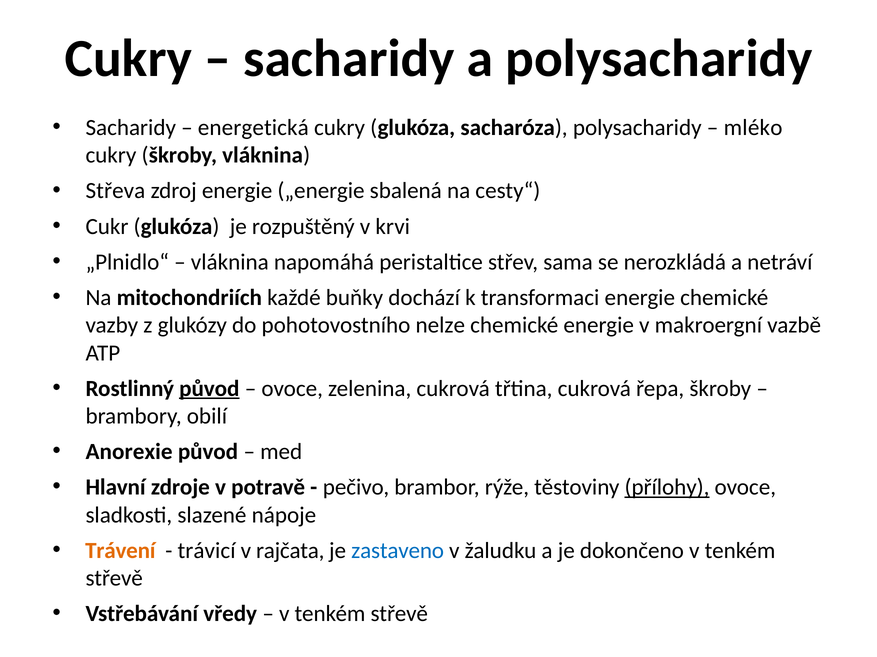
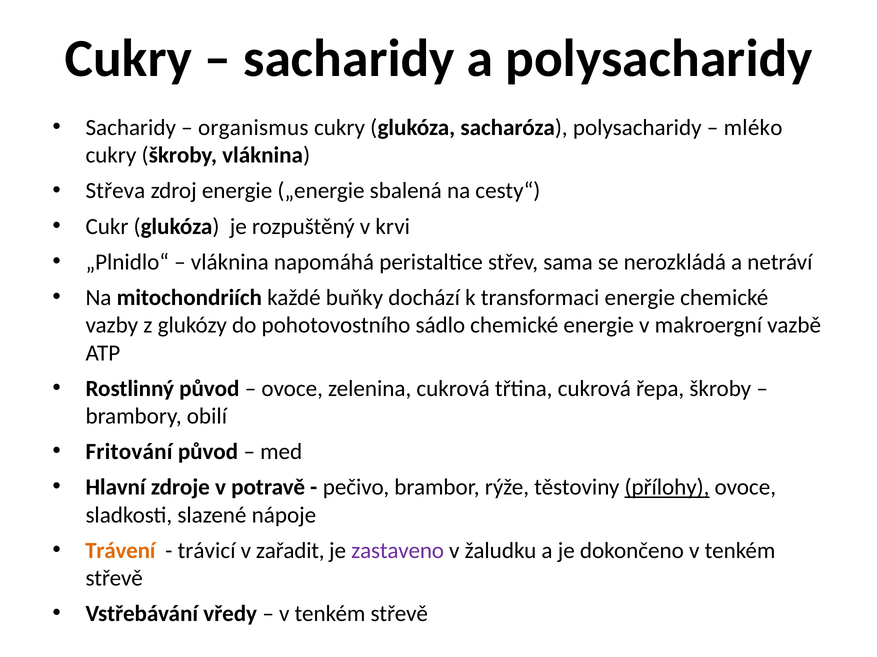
energetická: energetická -> organismus (253, 128)
nelze: nelze -> sádlo (440, 326)
původ underline: present -> none (209, 389)
Anorexie: Anorexie -> Fritování (129, 452)
rajčata: rajčata -> zařadit (290, 551)
zastaveno colour: blue -> purple (398, 551)
